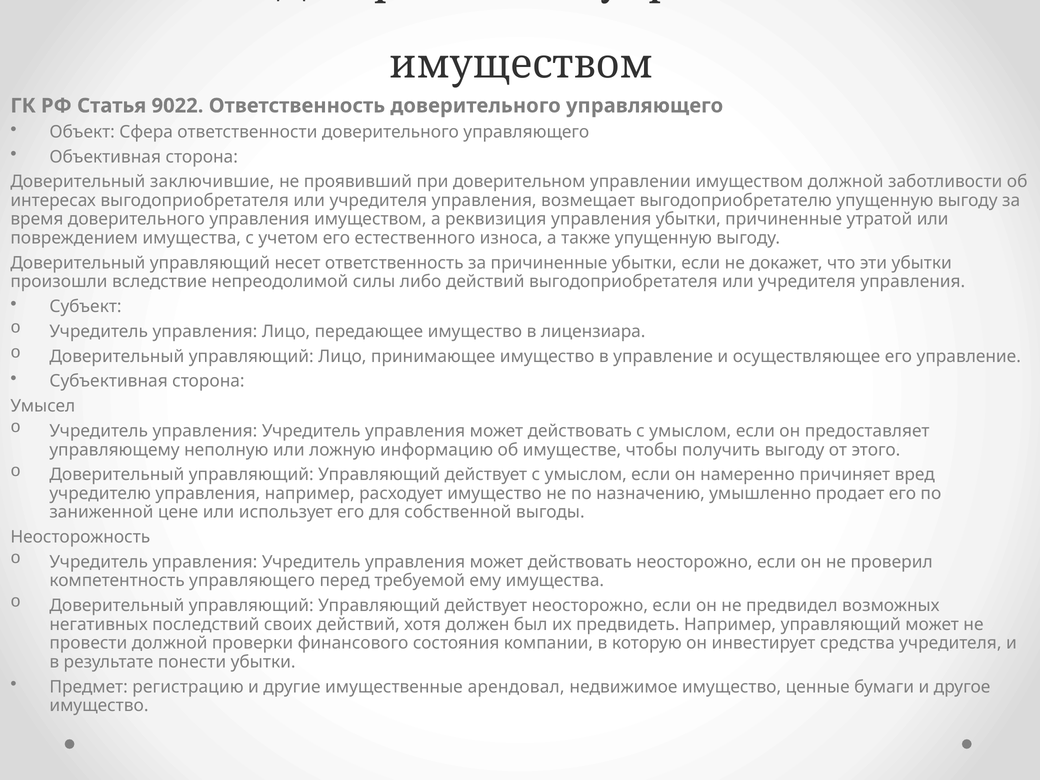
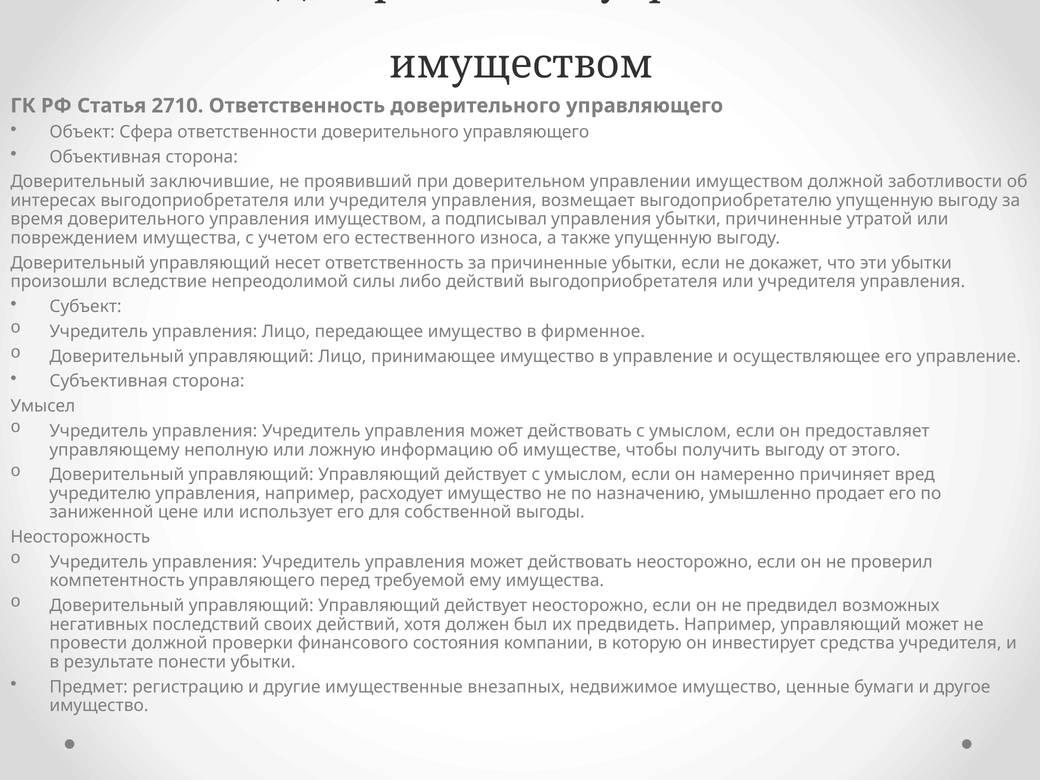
9022: 9022 -> 2710 (177, 106)
реквизиция: реквизиция -> подписывал (496, 219)
лицензиара: лицензиара -> фирменное (593, 331)
арендовал: арендовал -> внезапных (516, 687)
